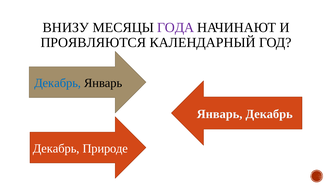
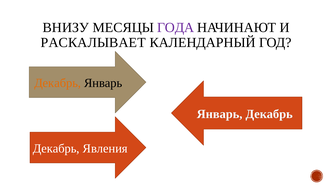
ПРОЯВЛЯЮТСЯ: ПРОЯВЛЯЮТСЯ -> РАСКАЛЫВАЕТ (93, 42)
Декабрь colour: blue -> orange (58, 83)
Природе: Природе -> Явления (105, 148)
